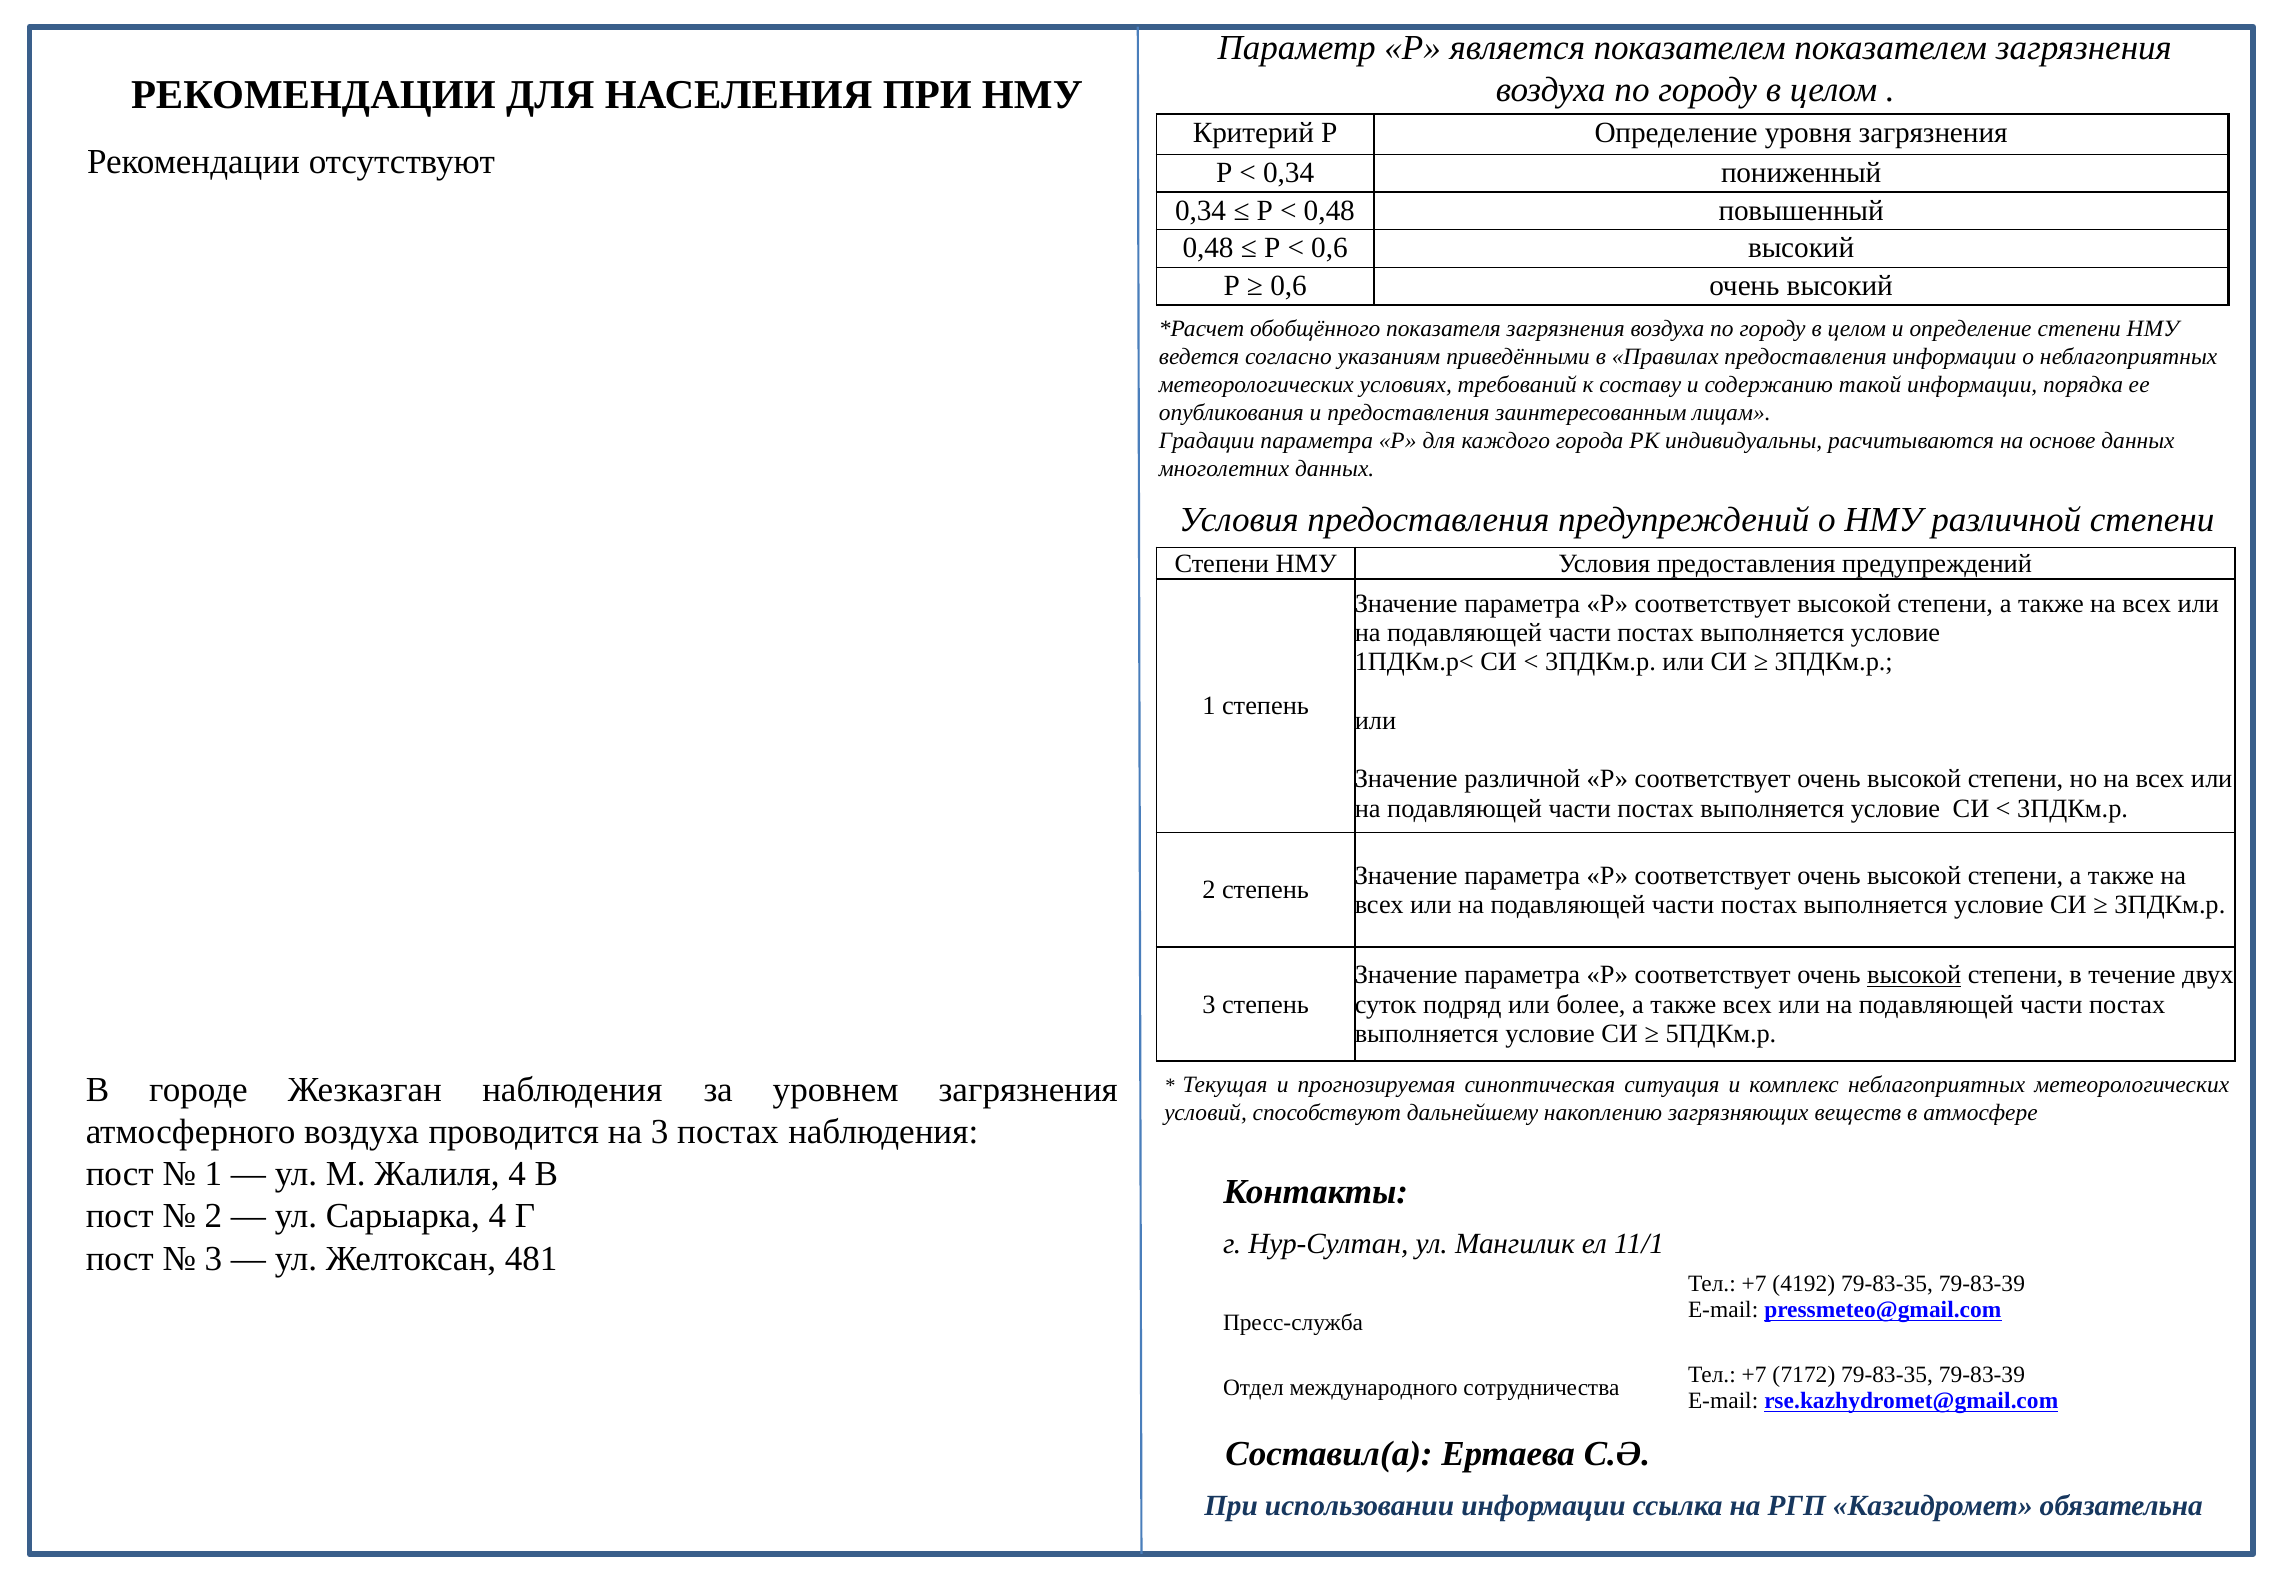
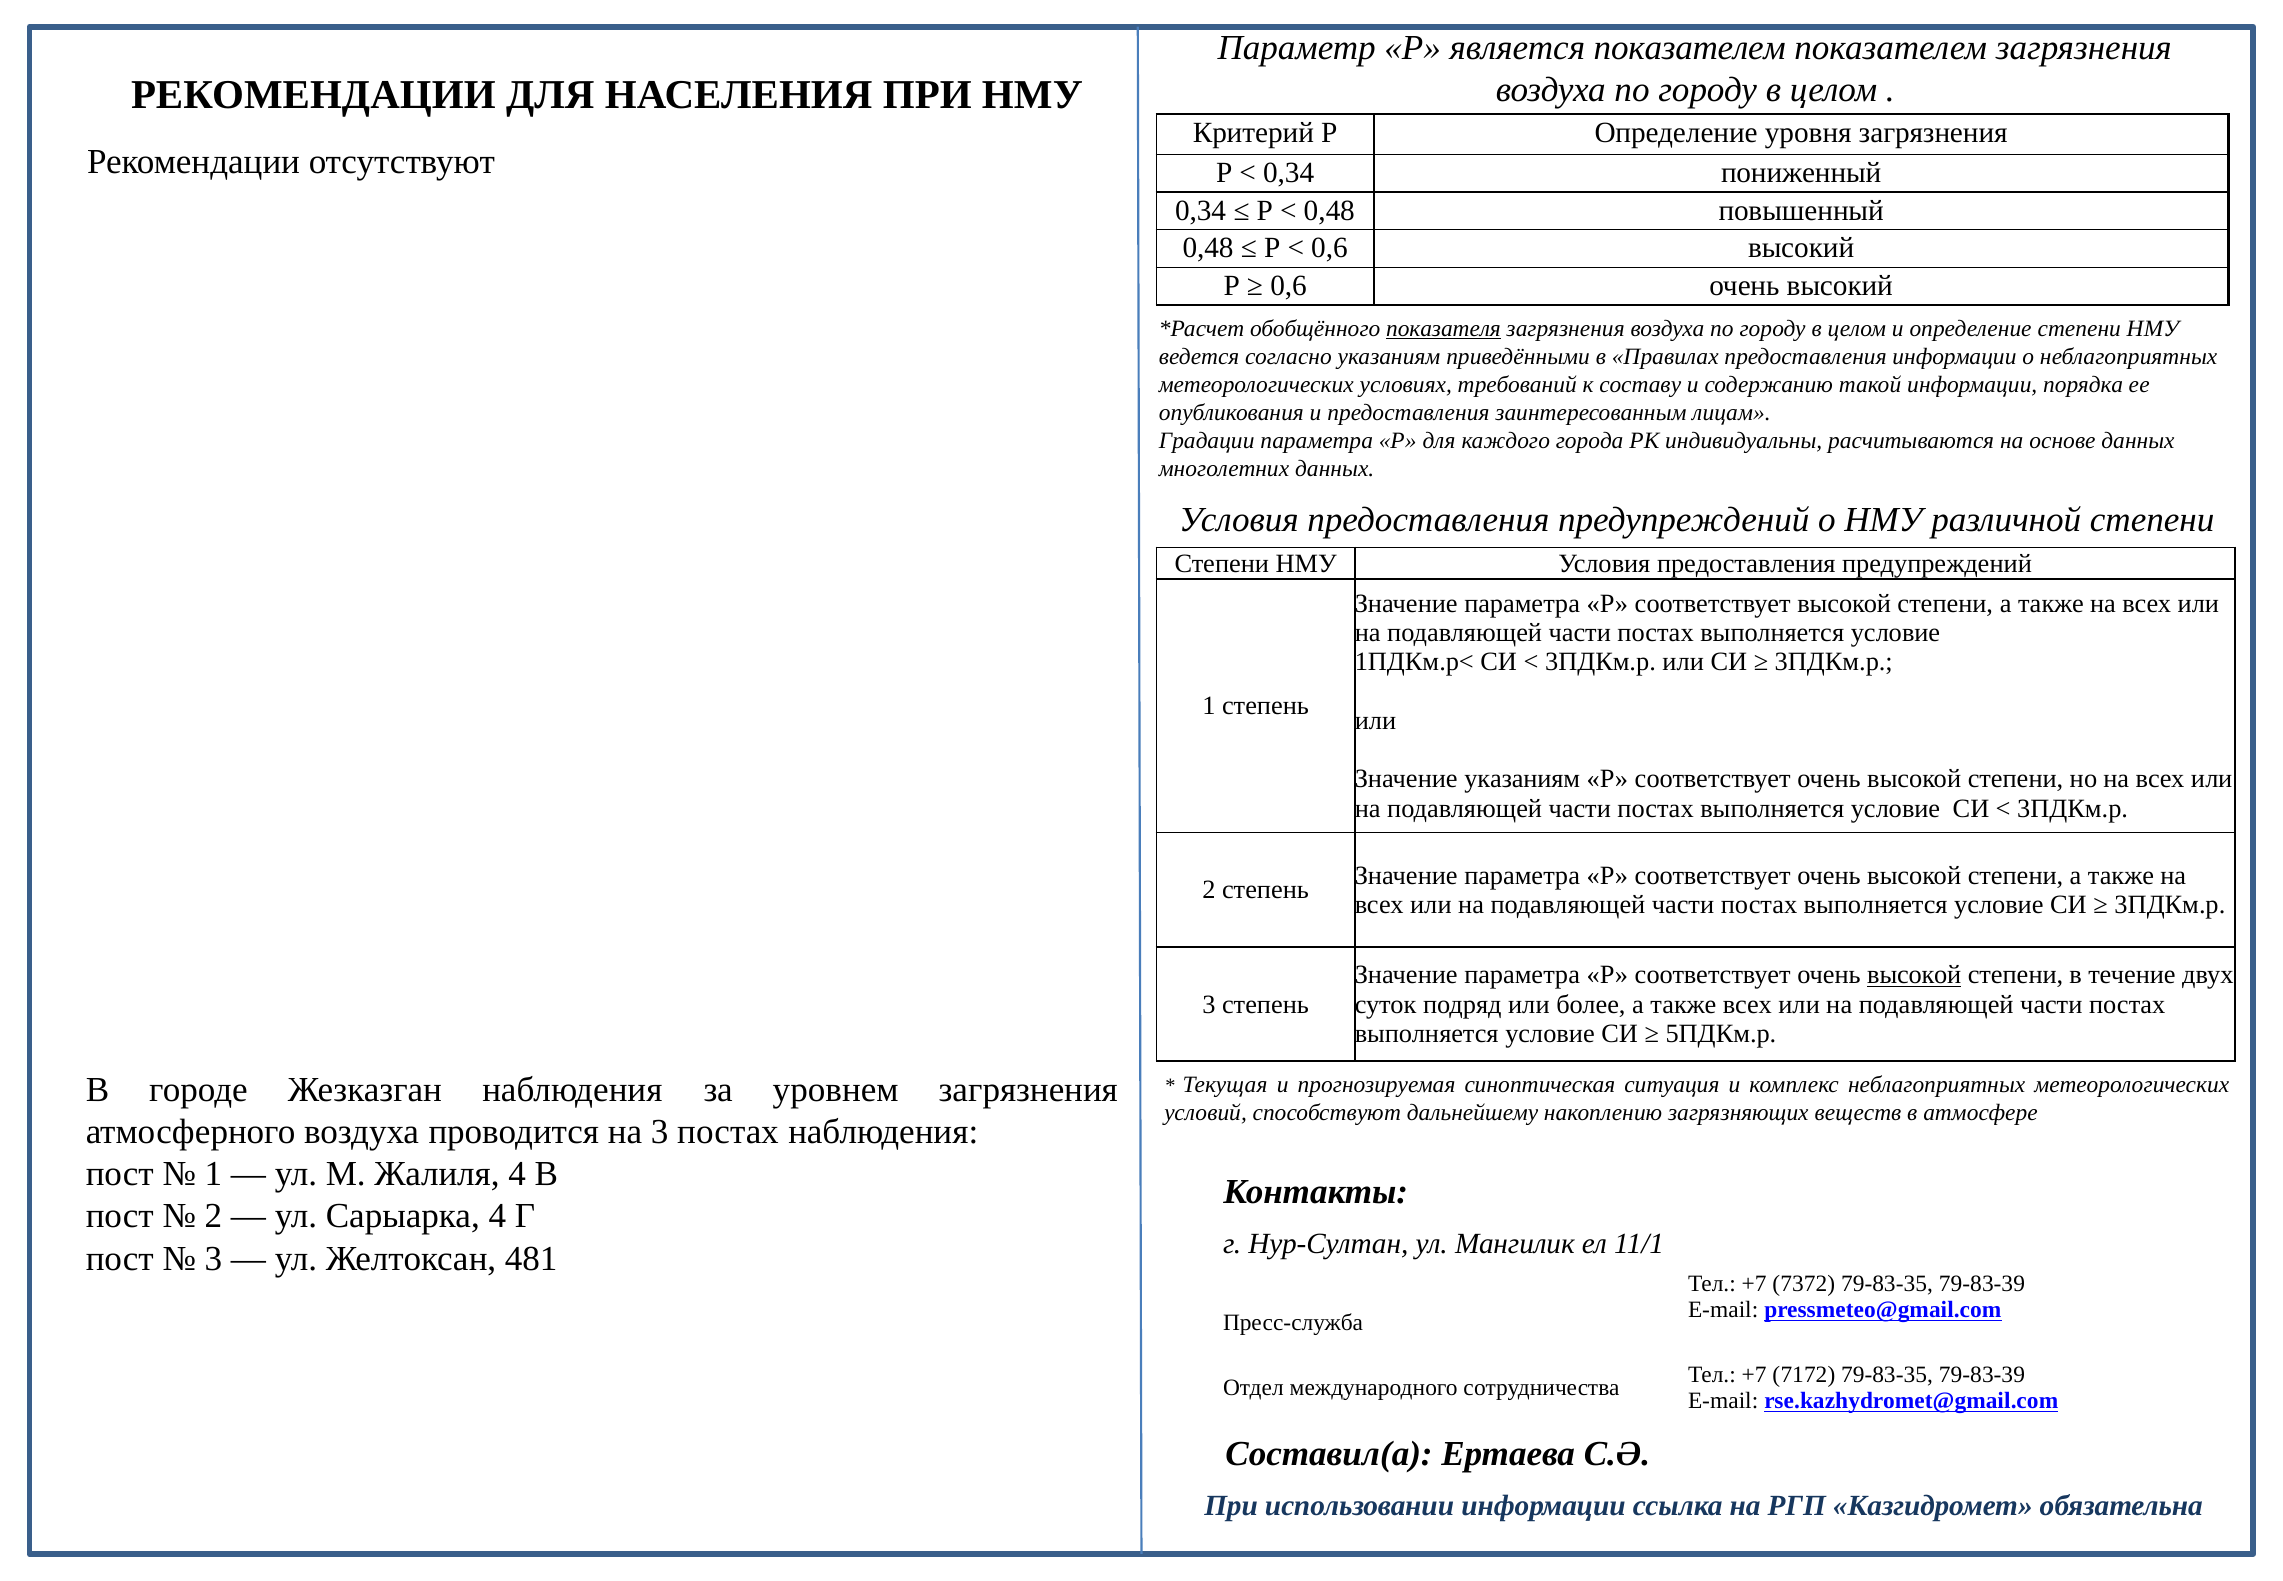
показателя underline: none -> present (1444, 328)
Значение различной: различной -> указаниям (1522, 779)
4192: 4192 -> 7372 (1804, 1283)
